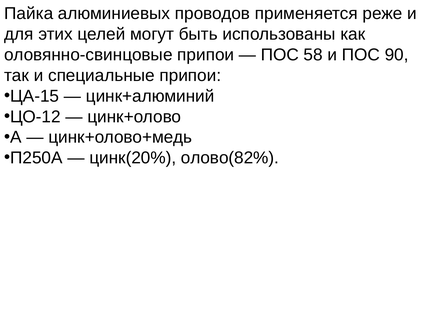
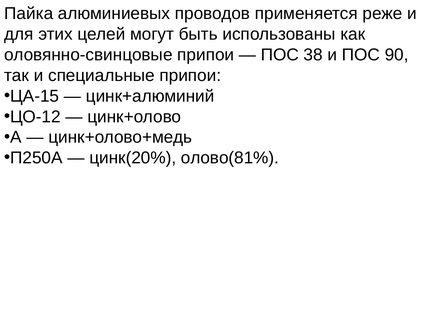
58: 58 -> 38 (313, 55)
олово(82%: олово(82% -> олово(81% (230, 158)
